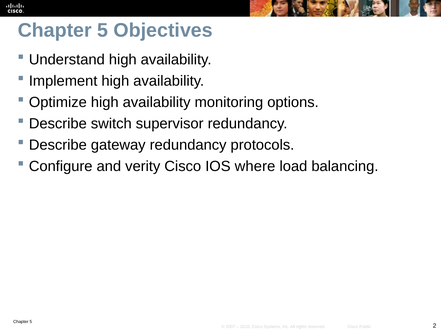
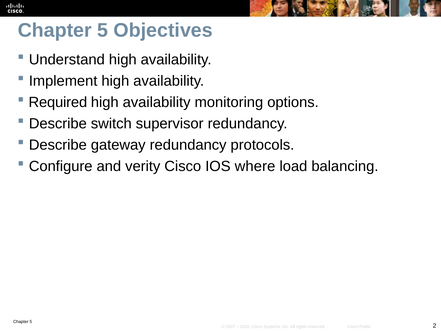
Optimize: Optimize -> Required (58, 102)
